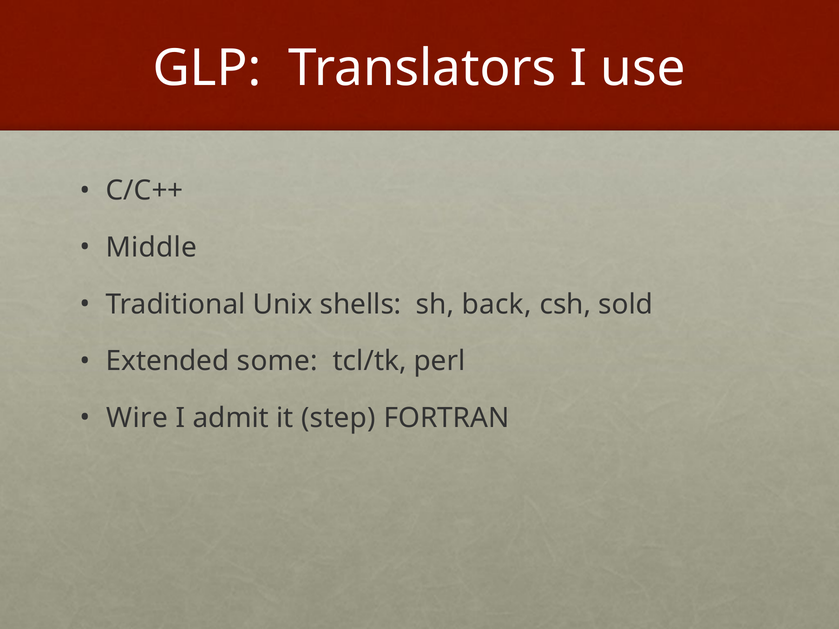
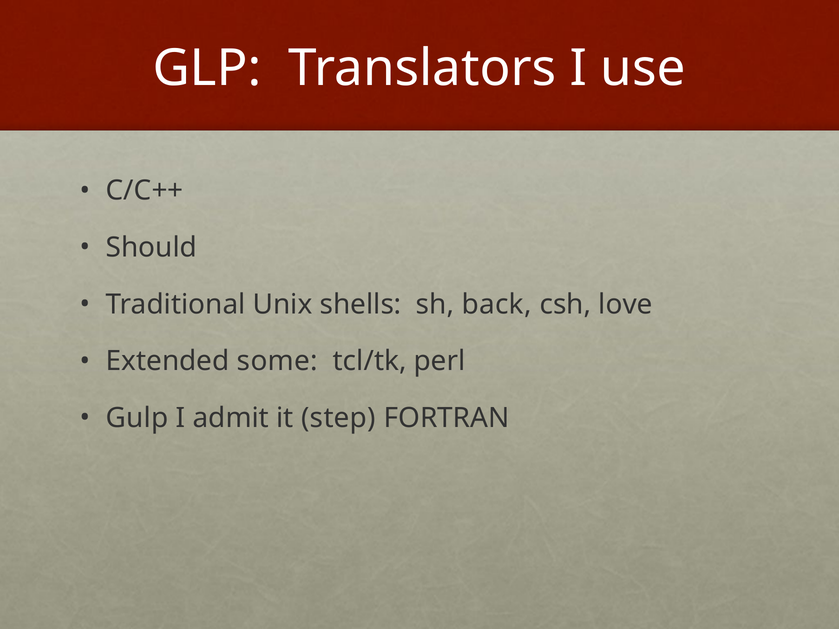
Middle: Middle -> Should (151, 248)
sold: sold -> love (626, 305)
Wire: Wire -> Gulp (137, 418)
